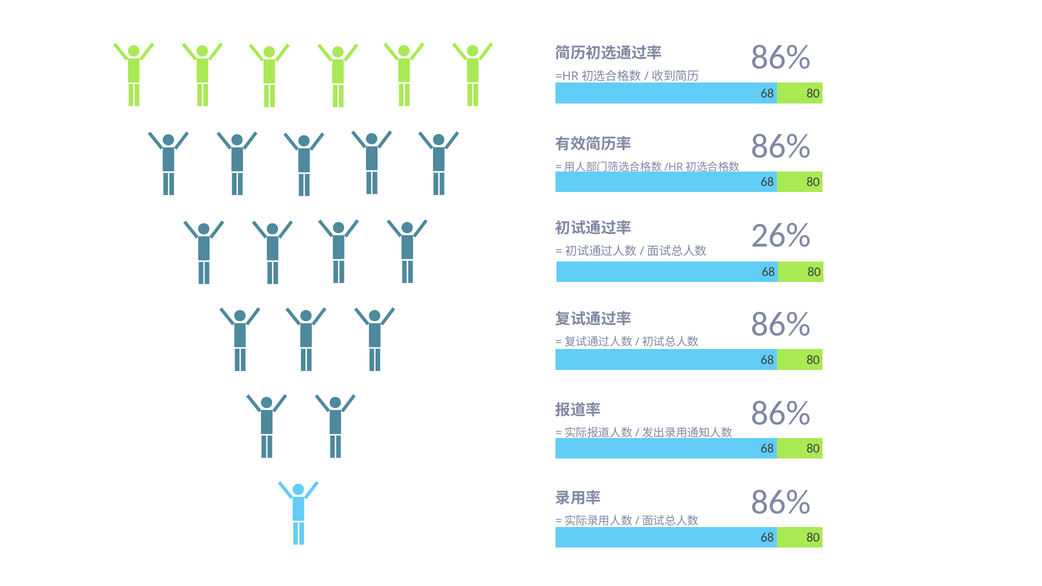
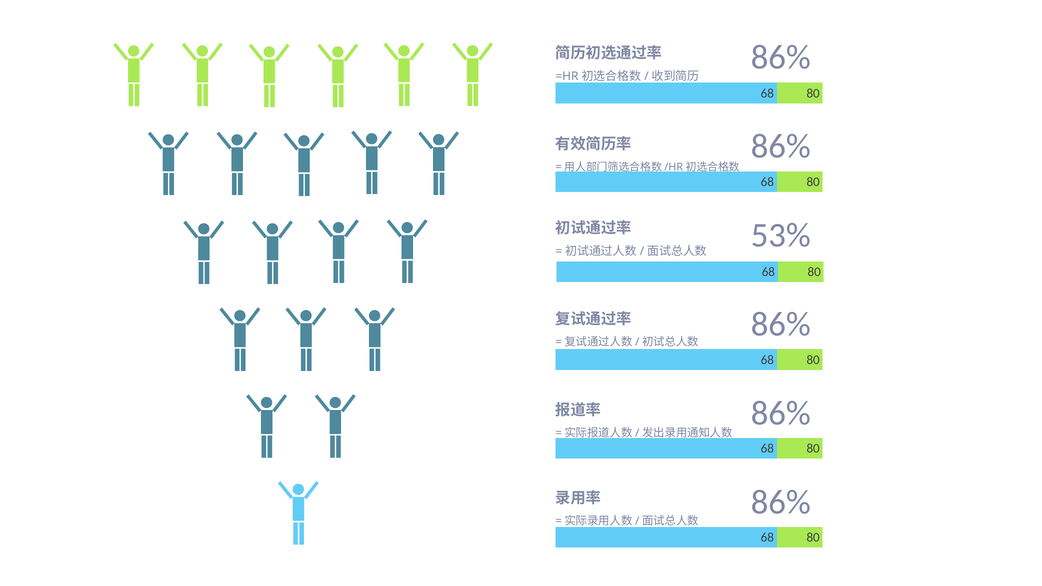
26%: 26% -> 53% (781, 235)
